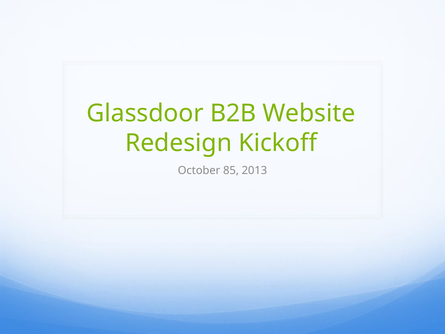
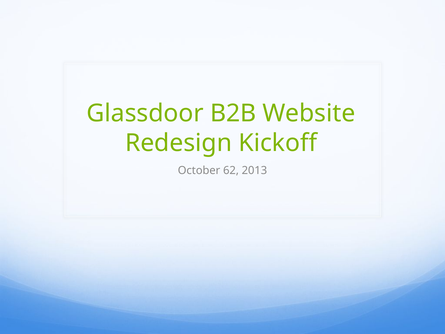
85: 85 -> 62 (231, 170)
